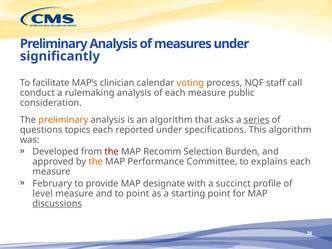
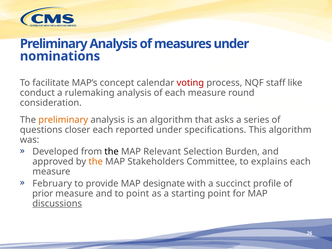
significantly: significantly -> nominations (60, 56)
clinician: clinician -> concept (117, 83)
voting colour: orange -> red (190, 83)
call: call -> like (295, 83)
public: public -> round (241, 93)
series underline: present -> none (257, 120)
topics: topics -> closer (78, 130)
the colour: red -> black (112, 152)
Recomm: Recomm -> Relevant (162, 152)
Performance: Performance -> Stakeholders (156, 162)
level: level -> prior (43, 194)
